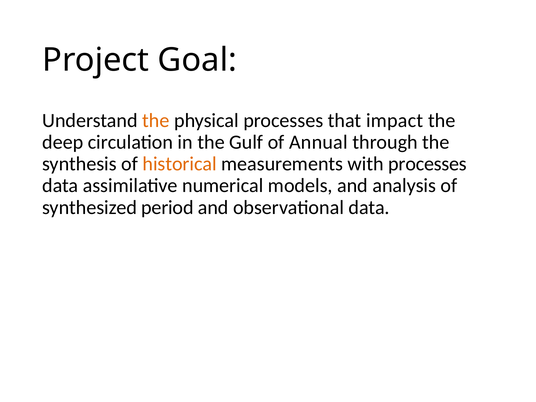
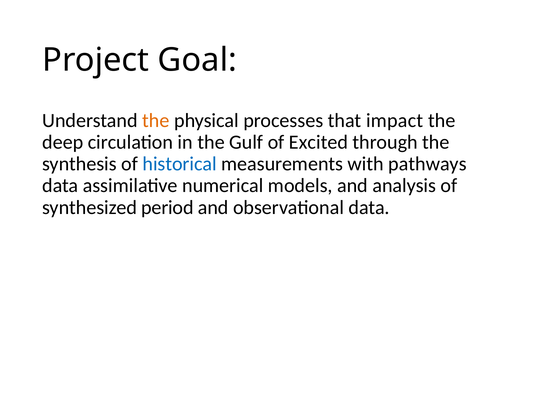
Annual: Annual -> Excited (318, 142)
historical colour: orange -> blue (180, 164)
with processes: processes -> pathways (427, 164)
